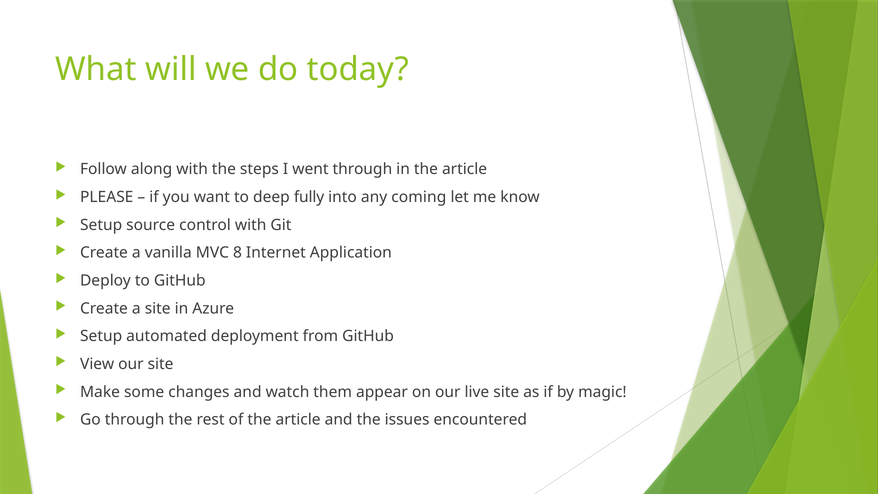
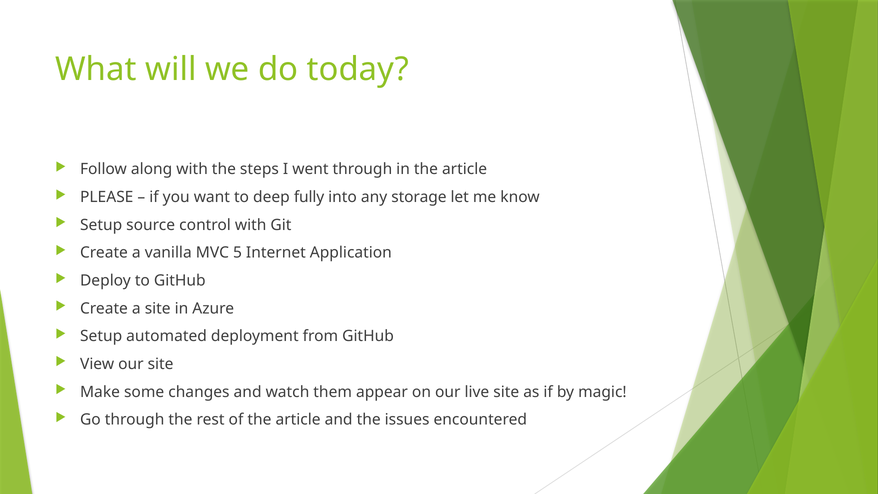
coming: coming -> storage (419, 197)
8: 8 -> 5 (238, 253)
